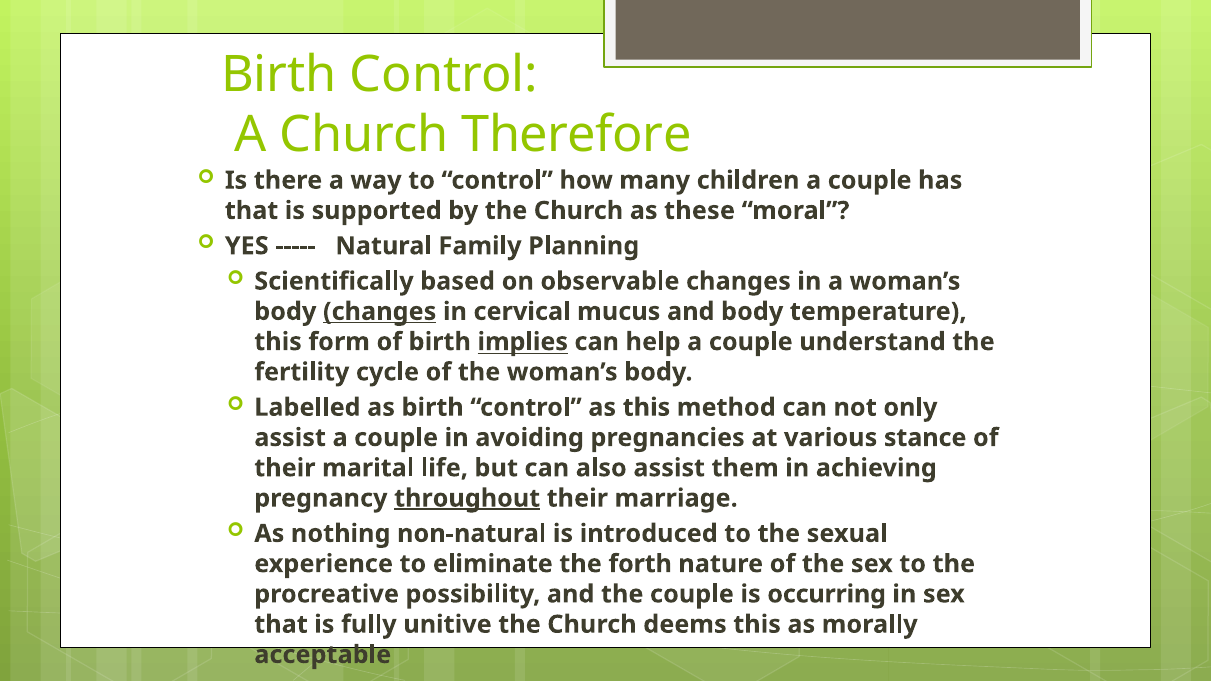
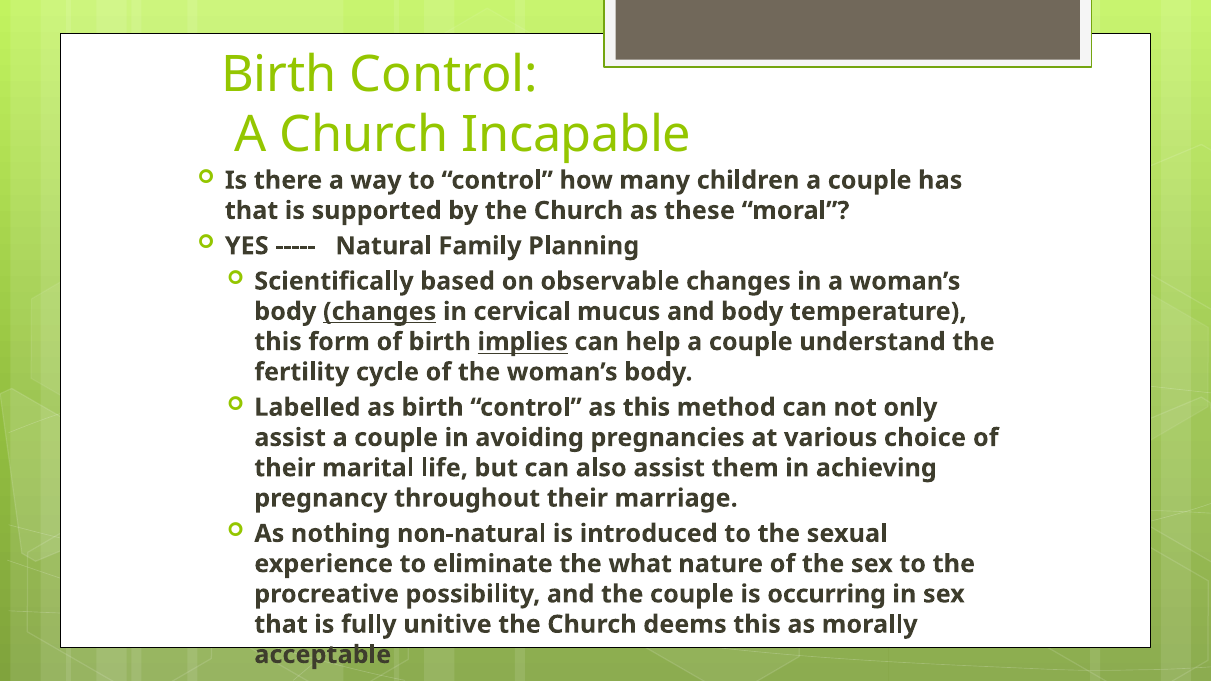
Therefore: Therefore -> Incapable (576, 135)
stance: stance -> choice (925, 438)
throughout underline: present -> none (467, 498)
forth: forth -> what (640, 564)
